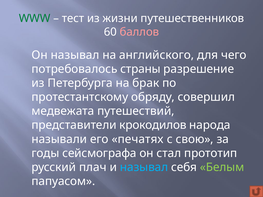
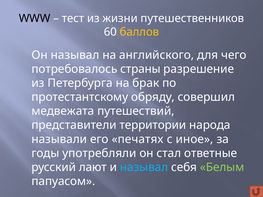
WWW colour: green -> black (35, 18)
баллов colour: pink -> yellow (139, 32)
крокодилов: крокодилов -> территории (153, 125)
свою: свою -> иное (195, 139)
сейсмографа: сейсмографа -> употребляли (99, 153)
прототип: прототип -> ответные (211, 153)
плач: плач -> лают (93, 167)
